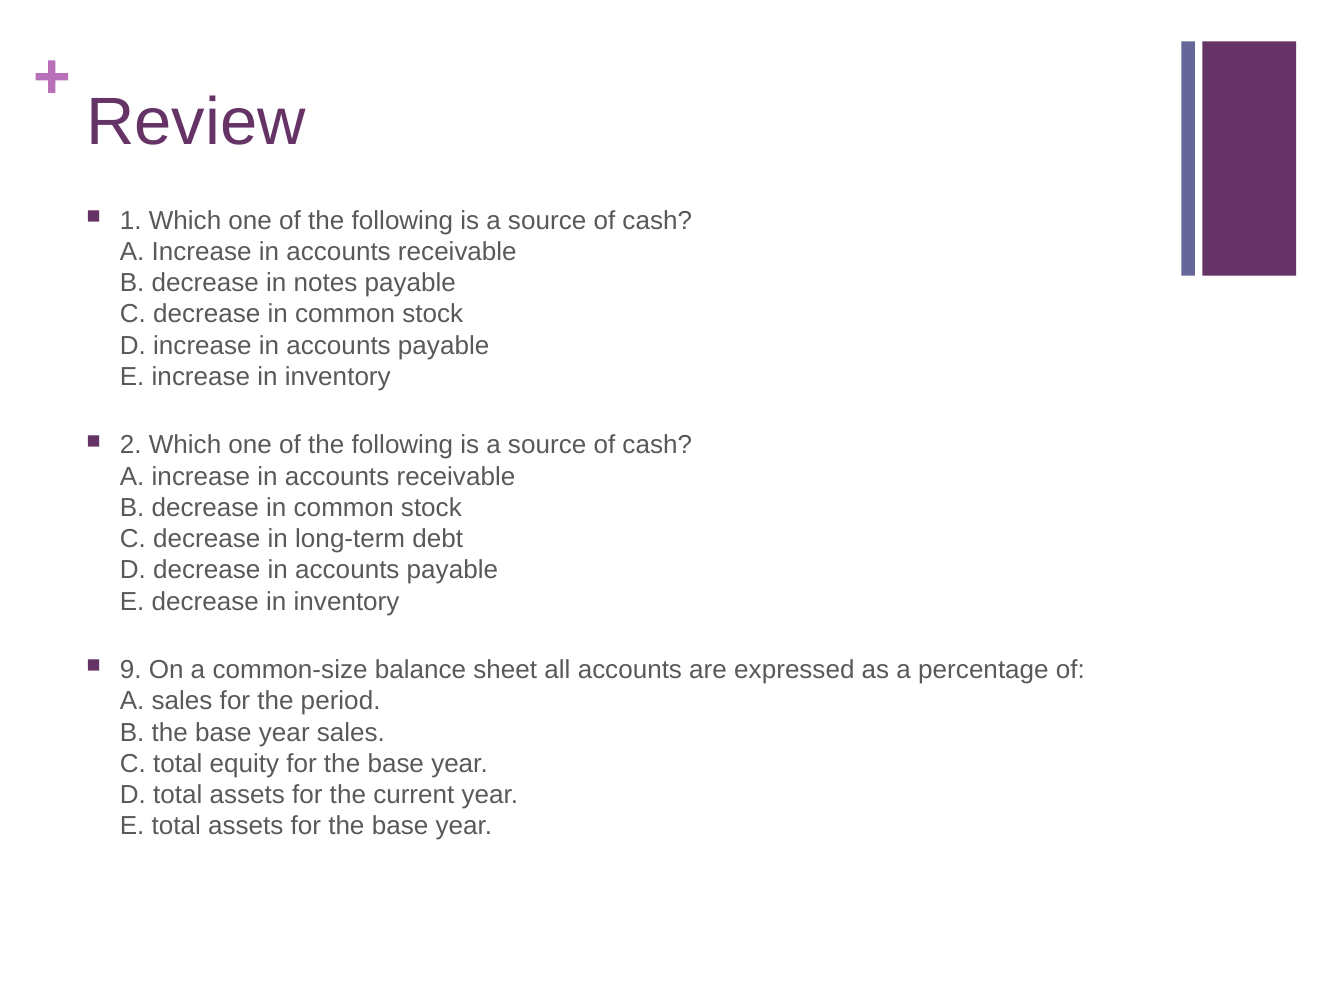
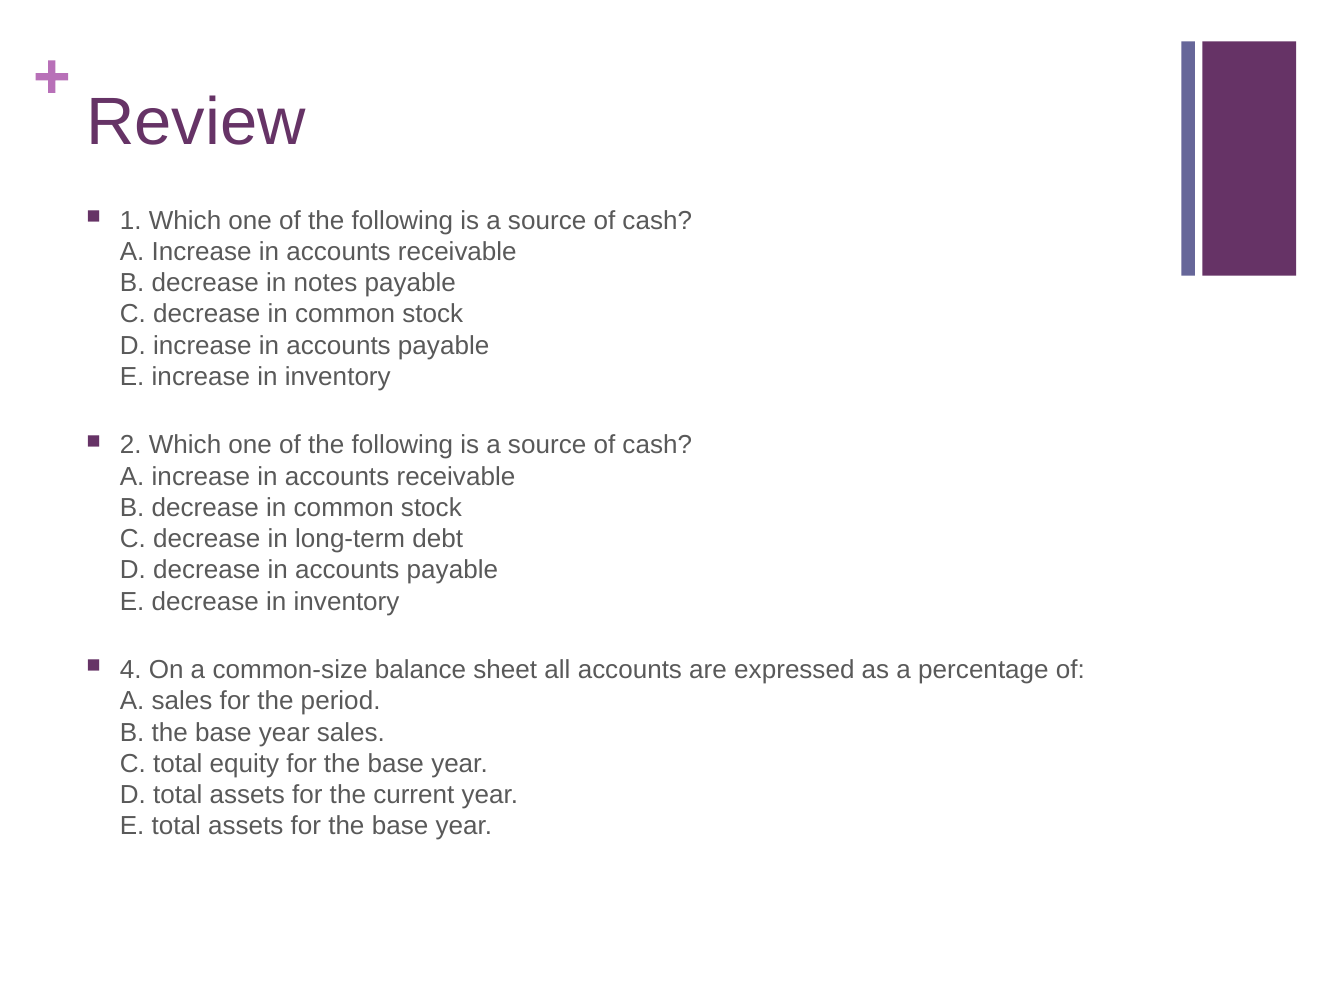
9: 9 -> 4 (131, 670)
